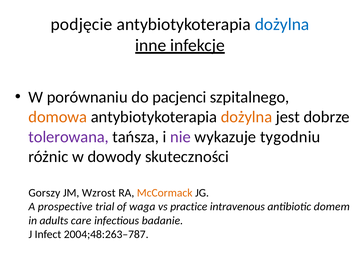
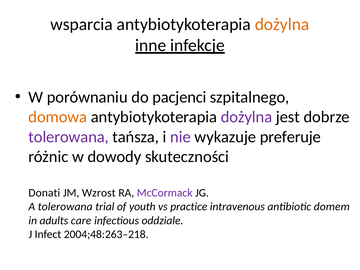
podjęcie: podjęcie -> wsparcia (82, 24)
dożylna colour: blue -> orange (282, 24)
dożylna colour: orange -> purple (247, 117)
tygodniu: tygodniu -> preferuje (290, 137)
Gorszy: Gorszy -> Donati (44, 193)
McCormack colour: orange -> purple (165, 193)
A prospective: prospective -> tolerowana (65, 207)
waga: waga -> youth (142, 207)
badanie: badanie -> oddziale (163, 220)
2004;48:263–787: 2004;48:263–787 -> 2004;48:263–218 (106, 234)
